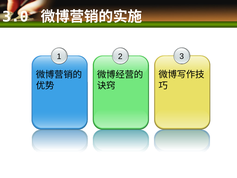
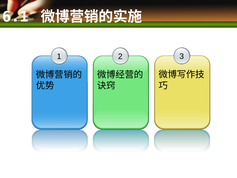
3.0: 3.0 -> 6.1 (15, 17)
